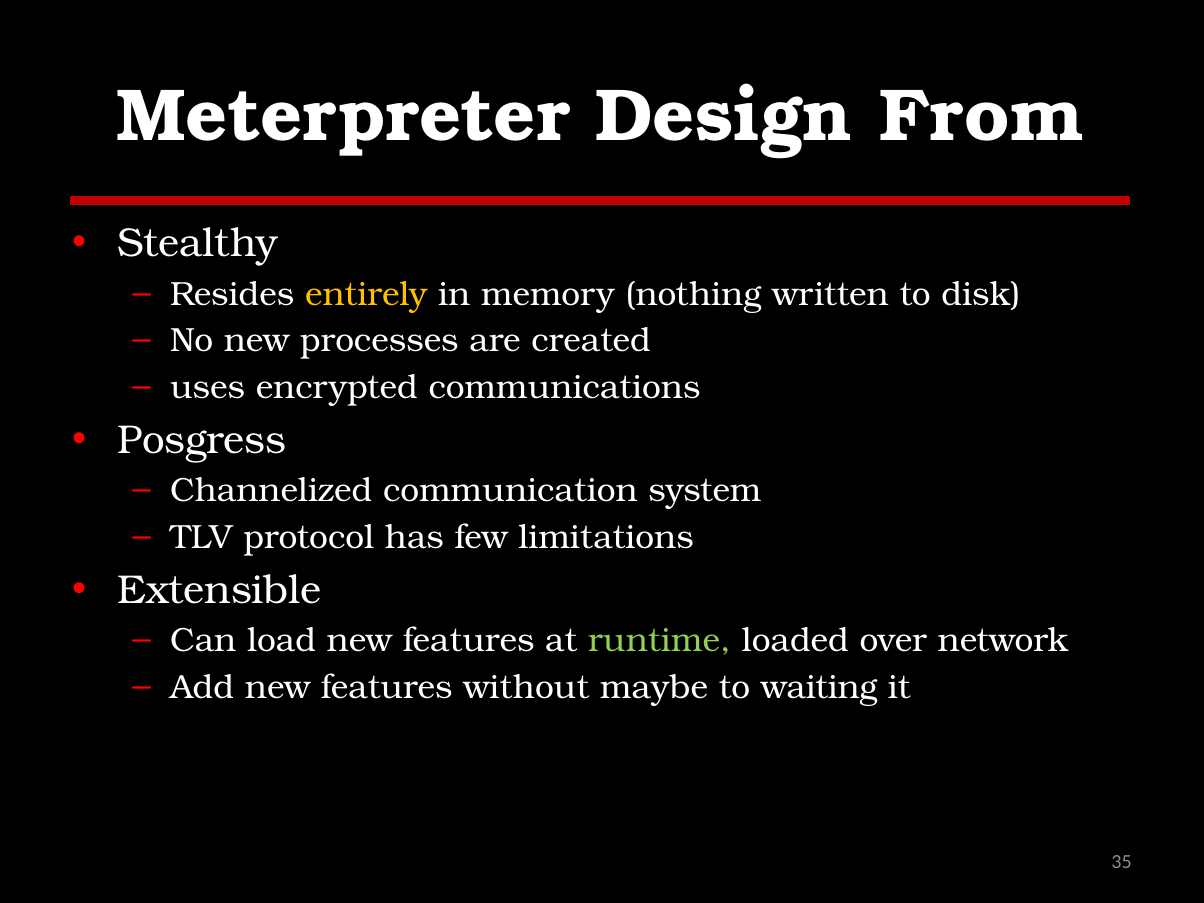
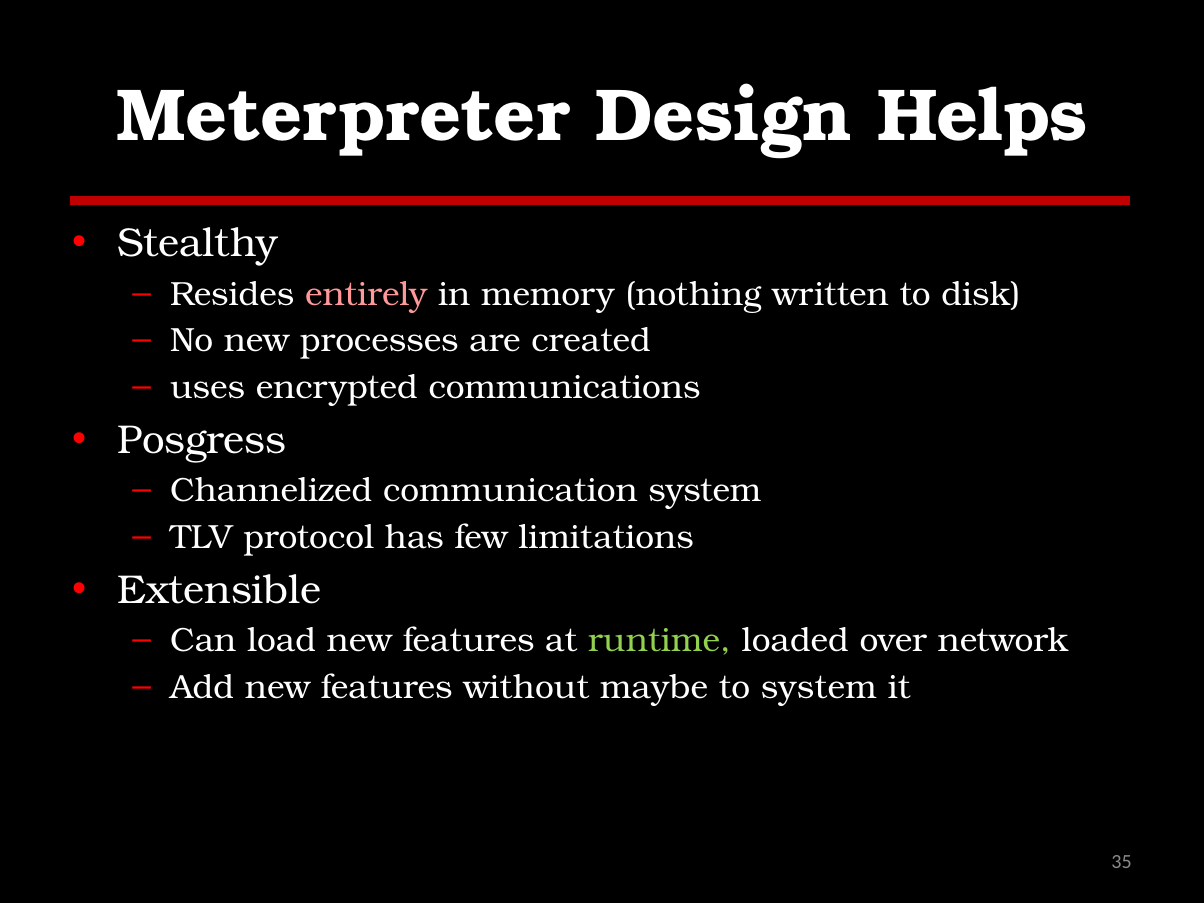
From: From -> Helps (983, 117)
entirely colour: yellow -> pink (366, 294)
to waiting: waiting -> system (819, 687)
